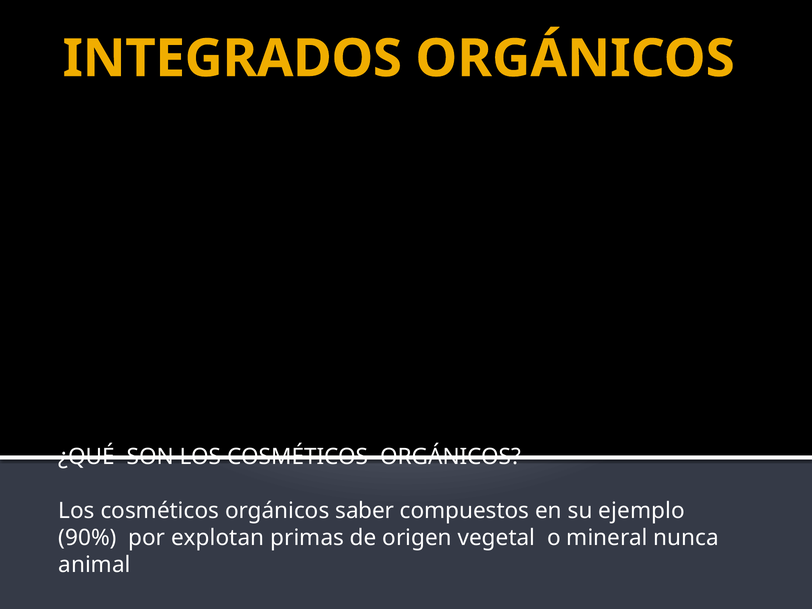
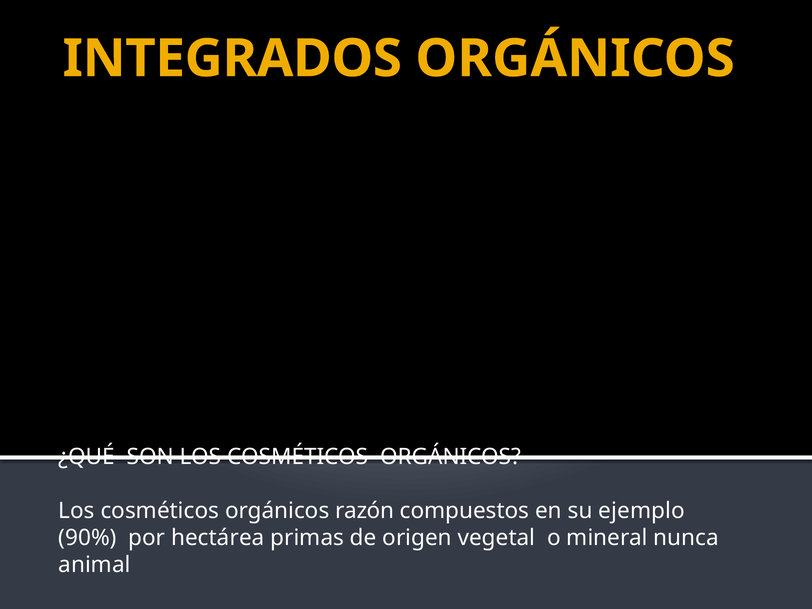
saber: saber -> razón (365, 511)
explotan: explotan -> hectárea (218, 538)
